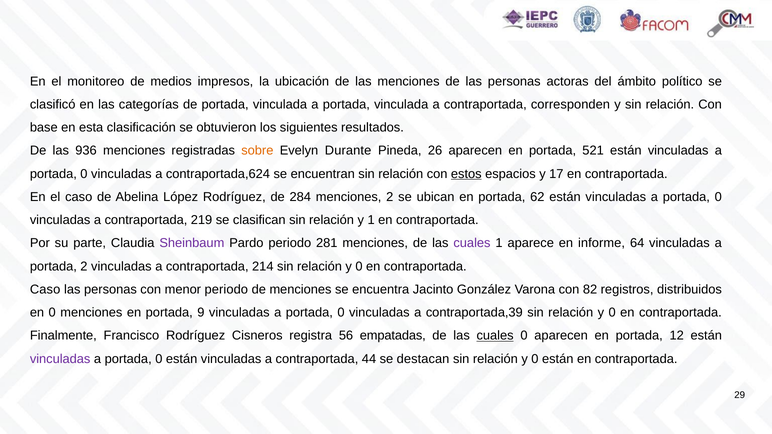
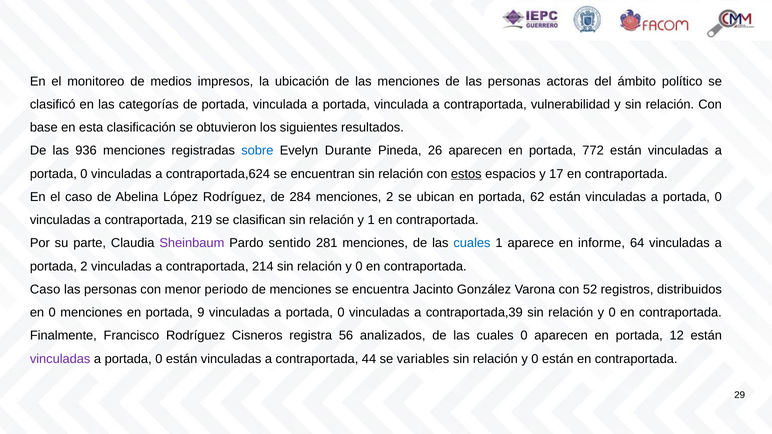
corresponden: corresponden -> vulnerabilidad (570, 105)
sobre colour: orange -> blue (257, 151)
521: 521 -> 772 (593, 151)
Pardo periodo: periodo -> sentido (290, 243)
cuales colour: purple -> blue (472, 243)
82: 82 -> 52 (590, 290)
empatadas: empatadas -> analizados (393, 336)
cuales underline: present -> none (495, 336)
destacan: destacan -> variables (423, 359)
